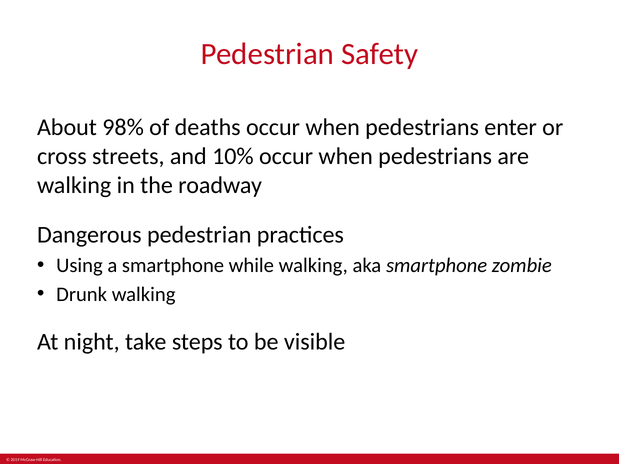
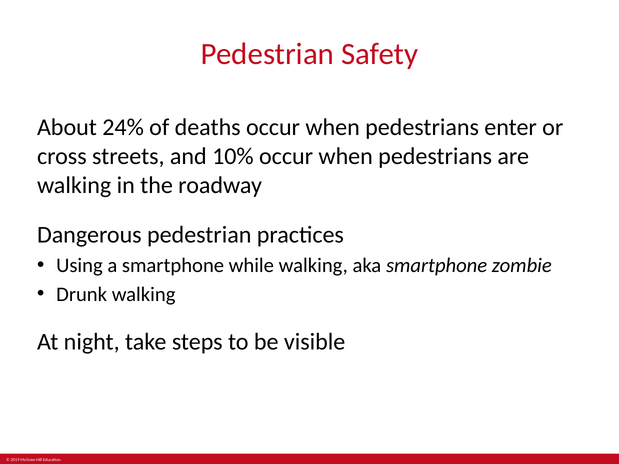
98%: 98% -> 24% (123, 128)
